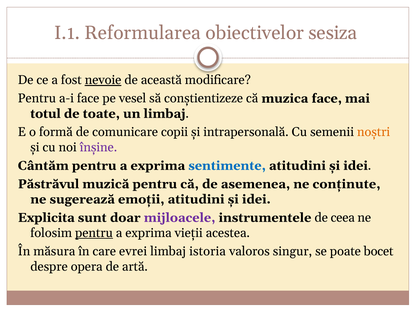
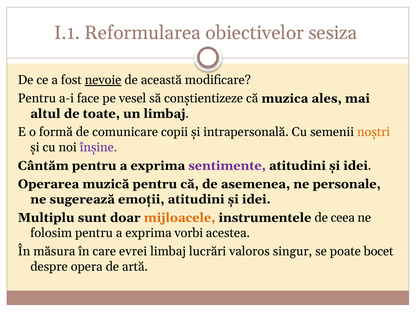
muzica face: face -> ales (327, 98)
totul: totul -> altul (45, 114)
sentimente colour: blue -> purple (227, 166)
Păstrăvul: Păstrăvul -> Operarea (48, 184)
conținute: conținute -> personale (347, 184)
Explicita: Explicita -> Multiplu (46, 218)
mijloacele colour: purple -> orange (180, 218)
pentru underline: present -> none (94, 233)
vieții: vieții -> vorbi (189, 233)
istoria: istoria -> lucrări (208, 251)
